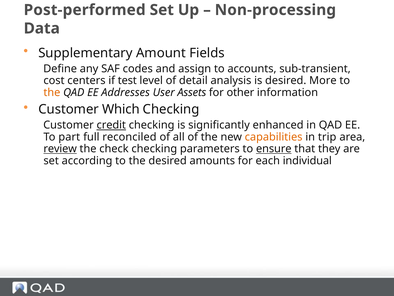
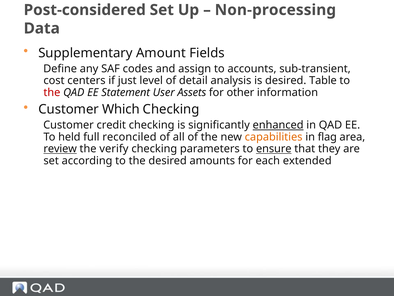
Post-performed: Post-performed -> Post-considered (85, 10)
test: test -> just (127, 80)
More: More -> Table (323, 80)
the colour: orange -> red (52, 92)
Addresses: Addresses -> Statement (126, 92)
credit underline: present -> none (111, 125)
enhanced underline: none -> present (278, 125)
part: part -> held (69, 137)
trip: trip -> flag (327, 137)
check: check -> verify (114, 149)
individual: individual -> extended (307, 160)
